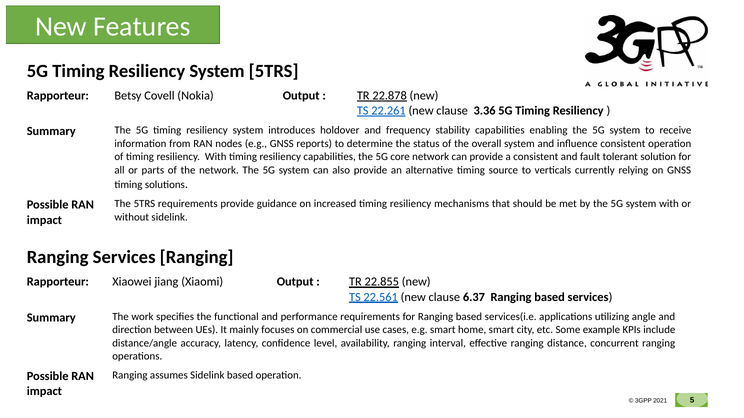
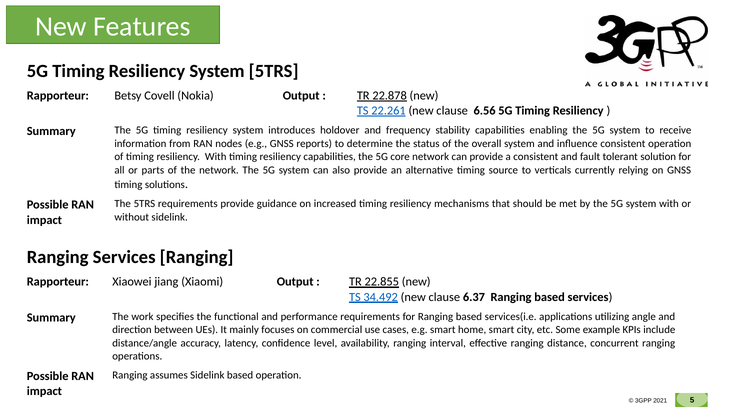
3.36: 3.36 -> 6.56 (485, 111)
22.561: 22.561 -> 34.492 (381, 297)
